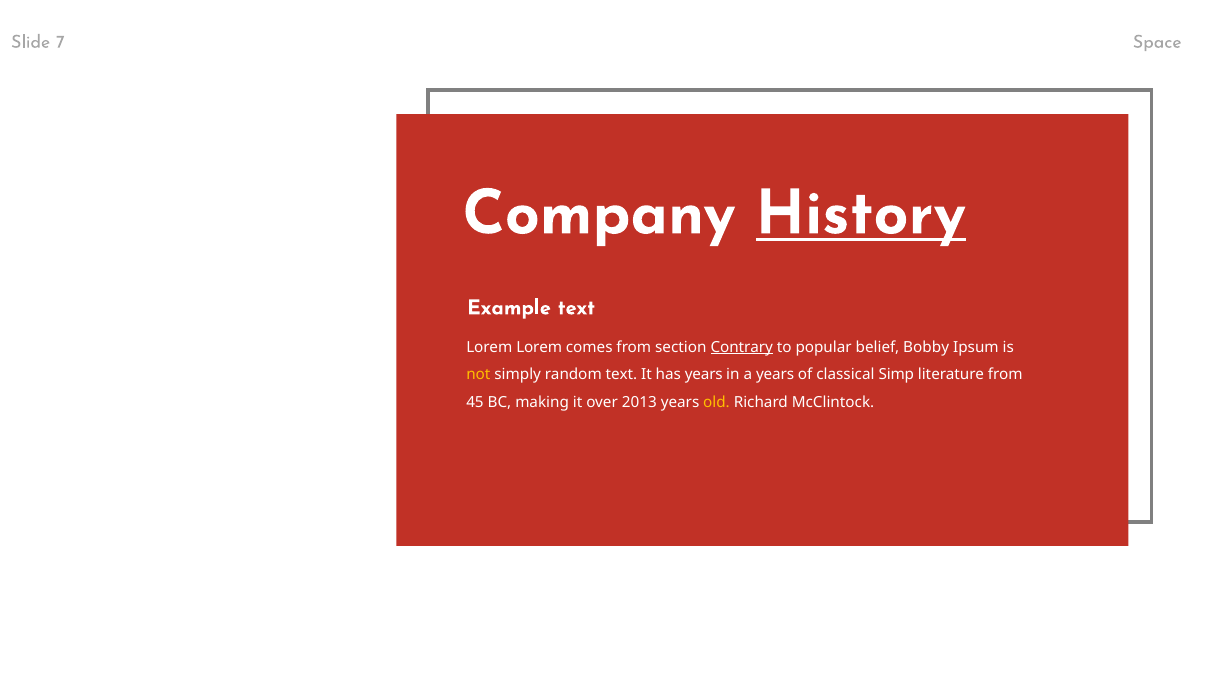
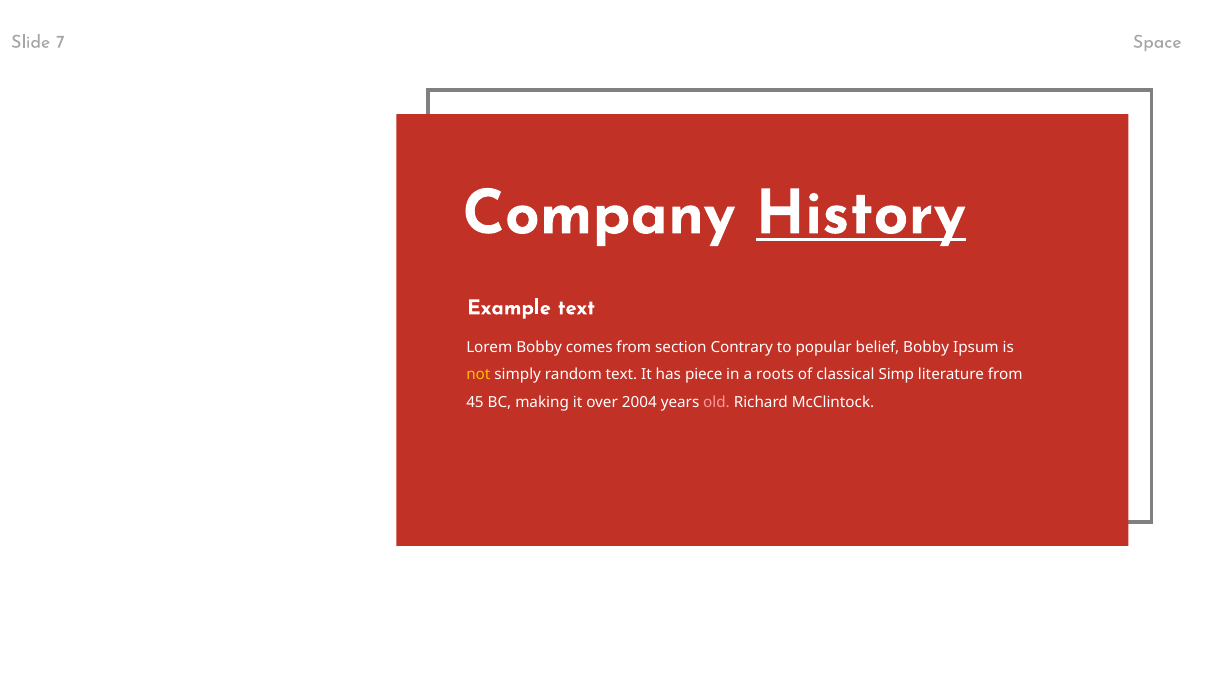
Lorem Lorem: Lorem -> Bobby (539, 347)
Contrary underline: present -> none (742, 347)
has years: years -> piece (704, 375)
a years: years -> roots (775, 375)
2013: 2013 -> 2004 (639, 402)
old colour: yellow -> pink (716, 402)
